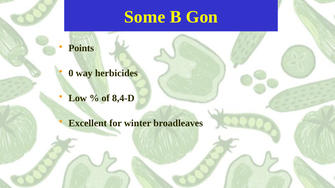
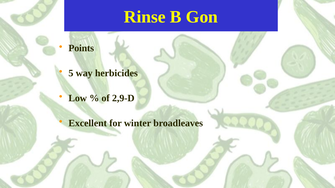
Some: Some -> Rinse (145, 17)
0: 0 -> 5 (71, 73)
8,4-D: 8,4-D -> 2,9-D (123, 98)
